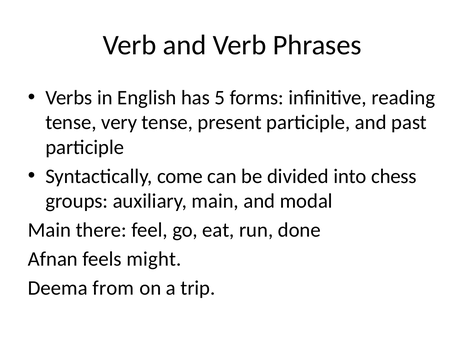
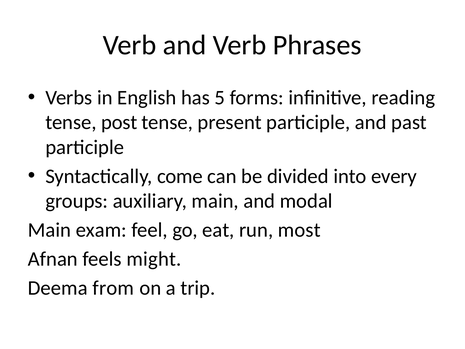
very: very -> post (119, 122)
chess: chess -> every (394, 176)
there: there -> exam (101, 230)
done: done -> most (299, 230)
